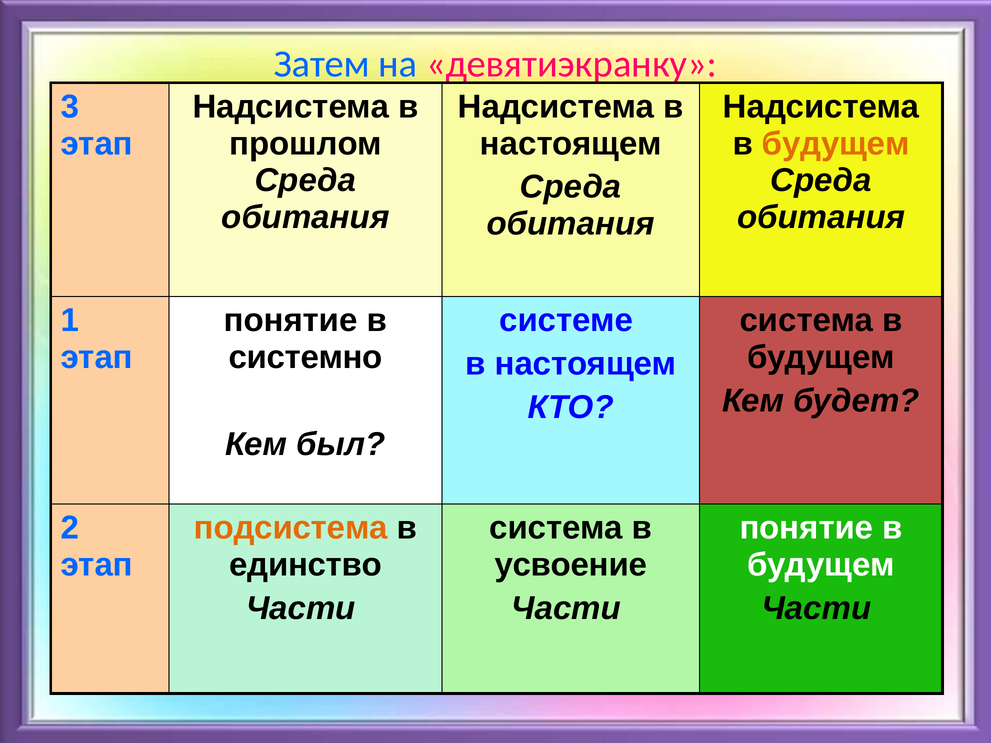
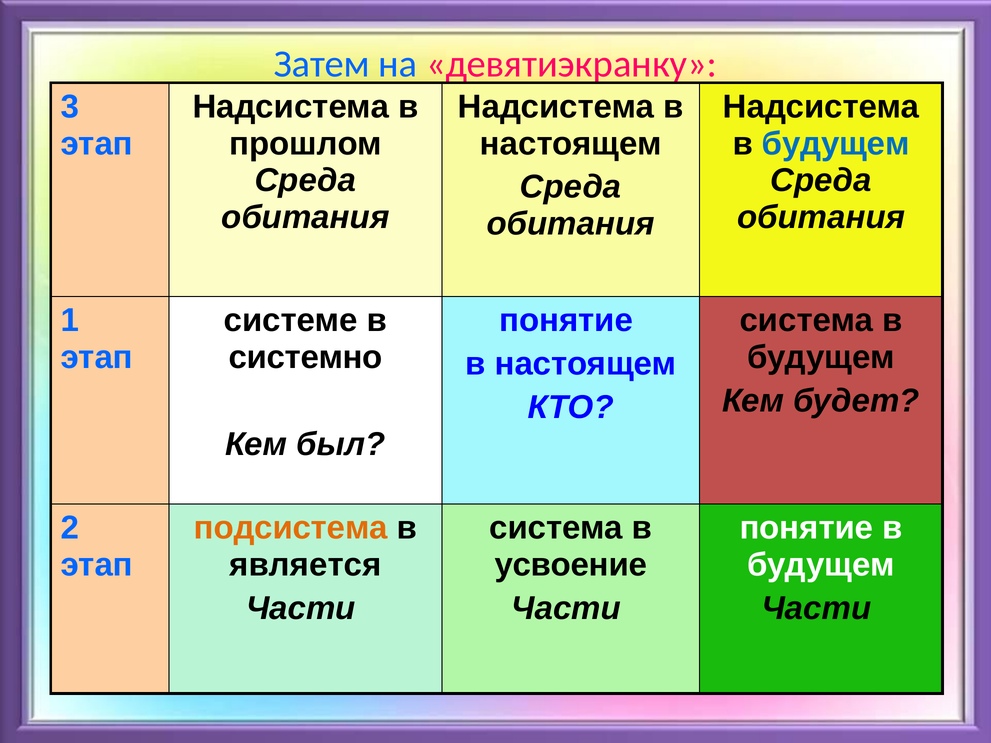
будущем colour: orange -> blue (836, 144)
понятие: понятие -> системе (291, 321)
системе: системе -> понятие (566, 321)
единство: единство -> является (305, 565)
